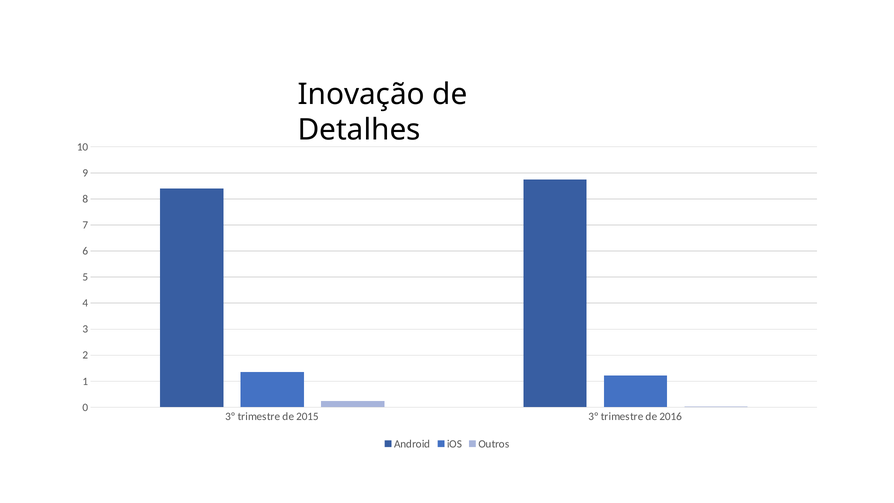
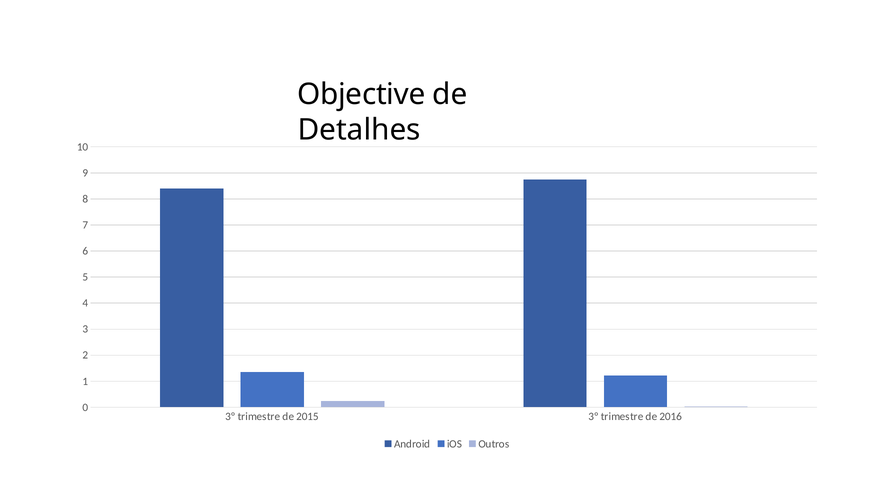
Inovação: Inovação -> Objective (361, 94)
